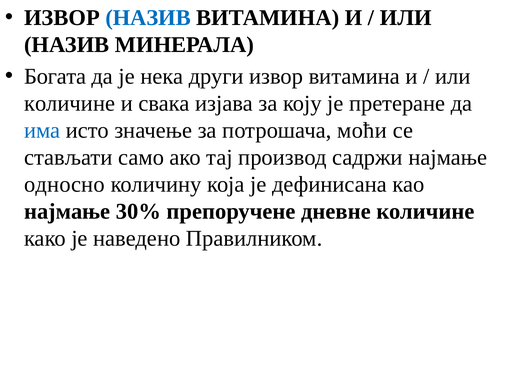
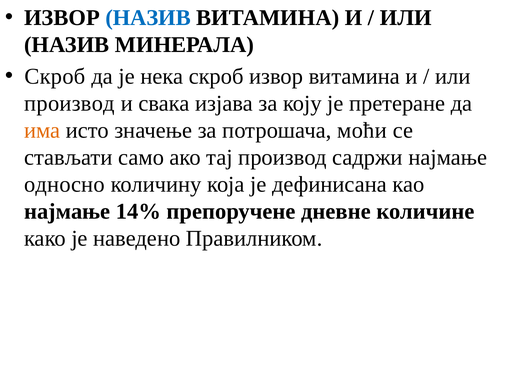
Богата: Богата -> Скроб (55, 76)
нека други: други -> скроб (216, 76)
количине: количине -> производ (70, 103)
има colour: blue -> orange (42, 130)
30%: 30% -> 14% (138, 212)
